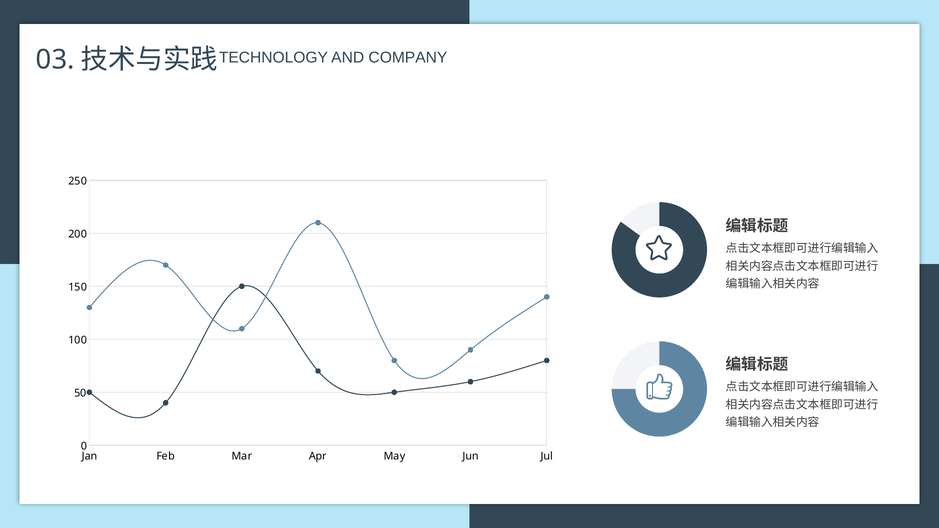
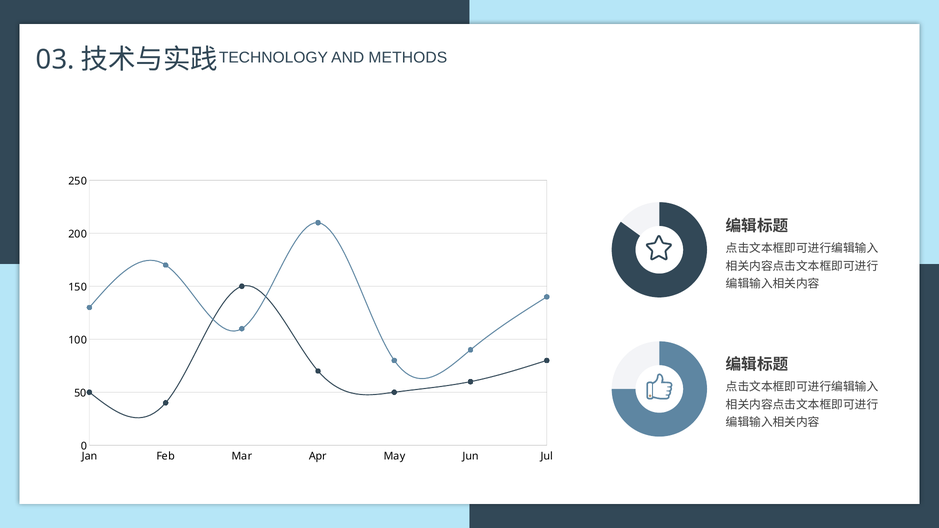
COMPANY: COMPANY -> METHODS (408, 58)
